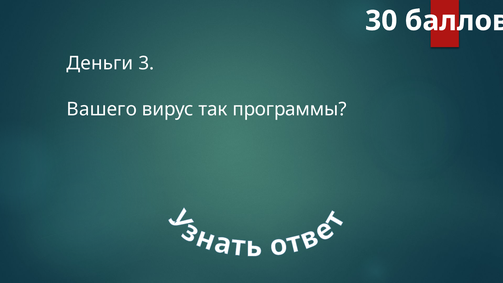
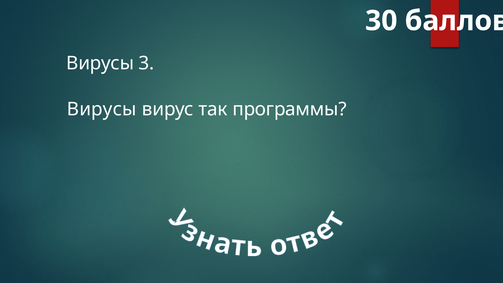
Деньги: Деньги -> Вирусы (100, 63)
Вашего: Вашего -> Вирусы (102, 109)
